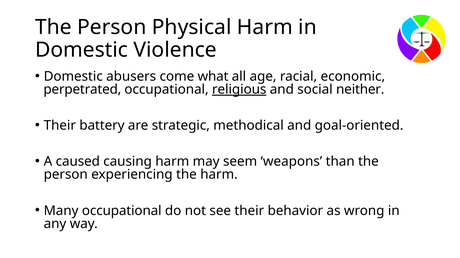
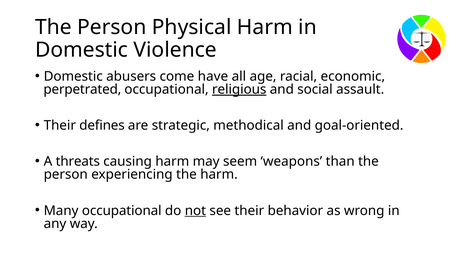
what: what -> have (213, 77)
neither: neither -> assault (360, 90)
battery: battery -> defines (102, 126)
caused: caused -> threats (78, 162)
not underline: none -> present (195, 211)
